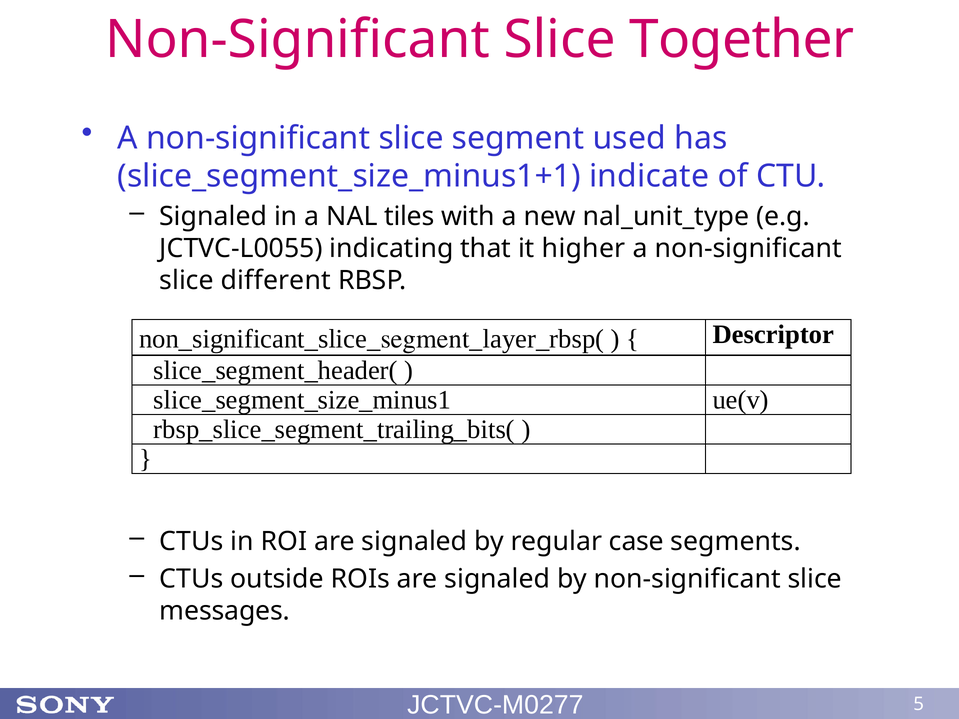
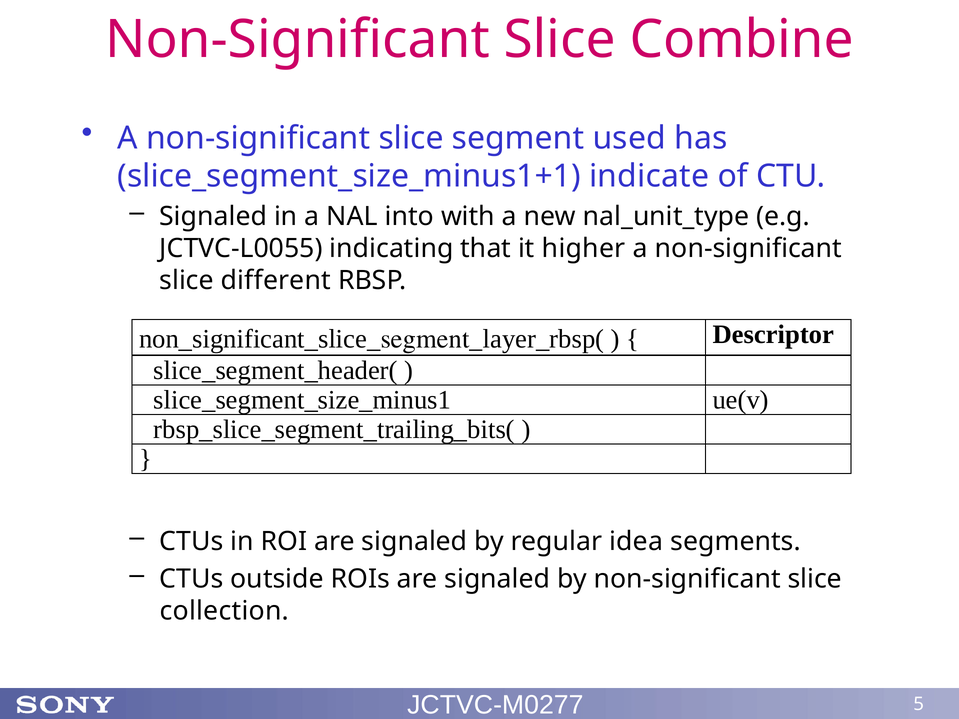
Together: Together -> Combine (742, 40)
tiles: tiles -> into (409, 217)
case: case -> idea (636, 542)
messages: messages -> collection (224, 611)
